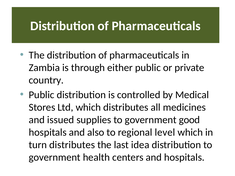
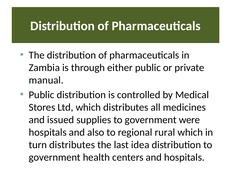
country: country -> manual (46, 80)
good: good -> were (189, 120)
level: level -> rural (165, 132)
